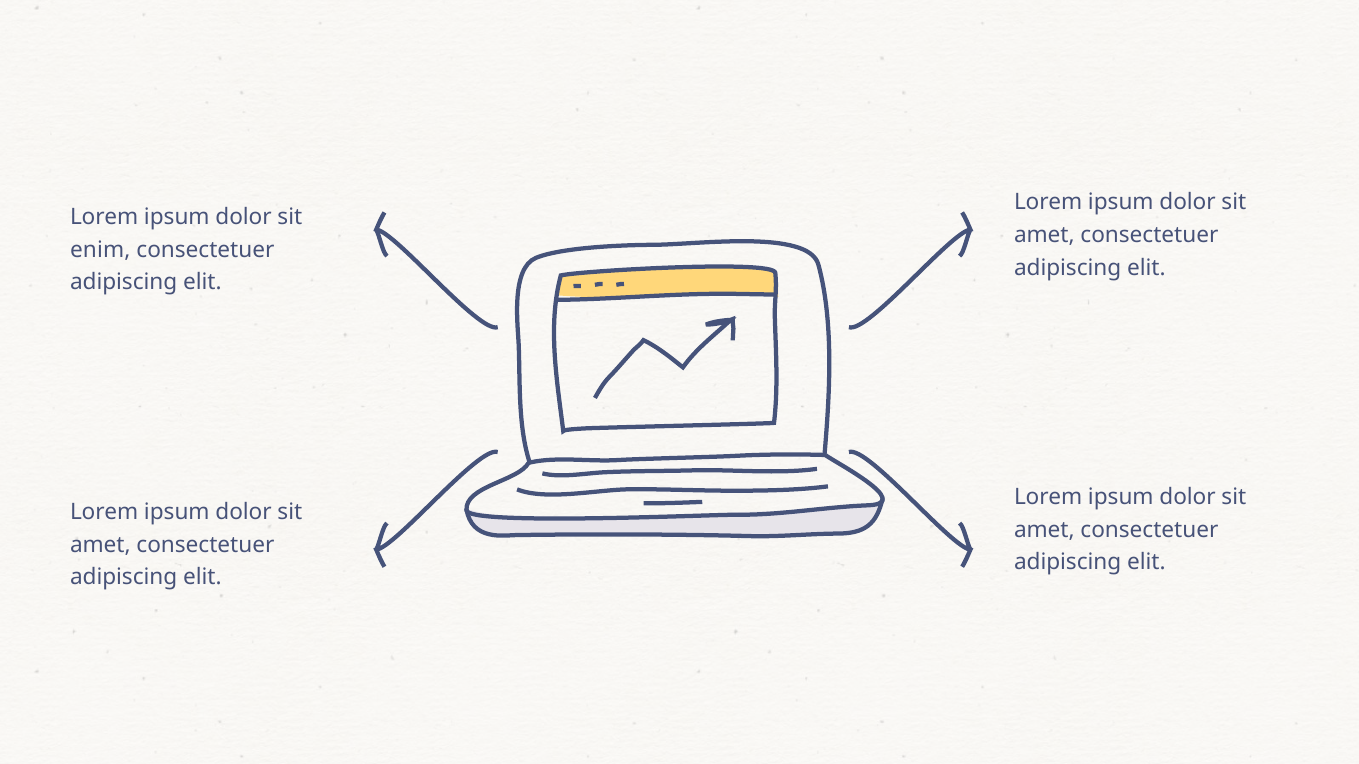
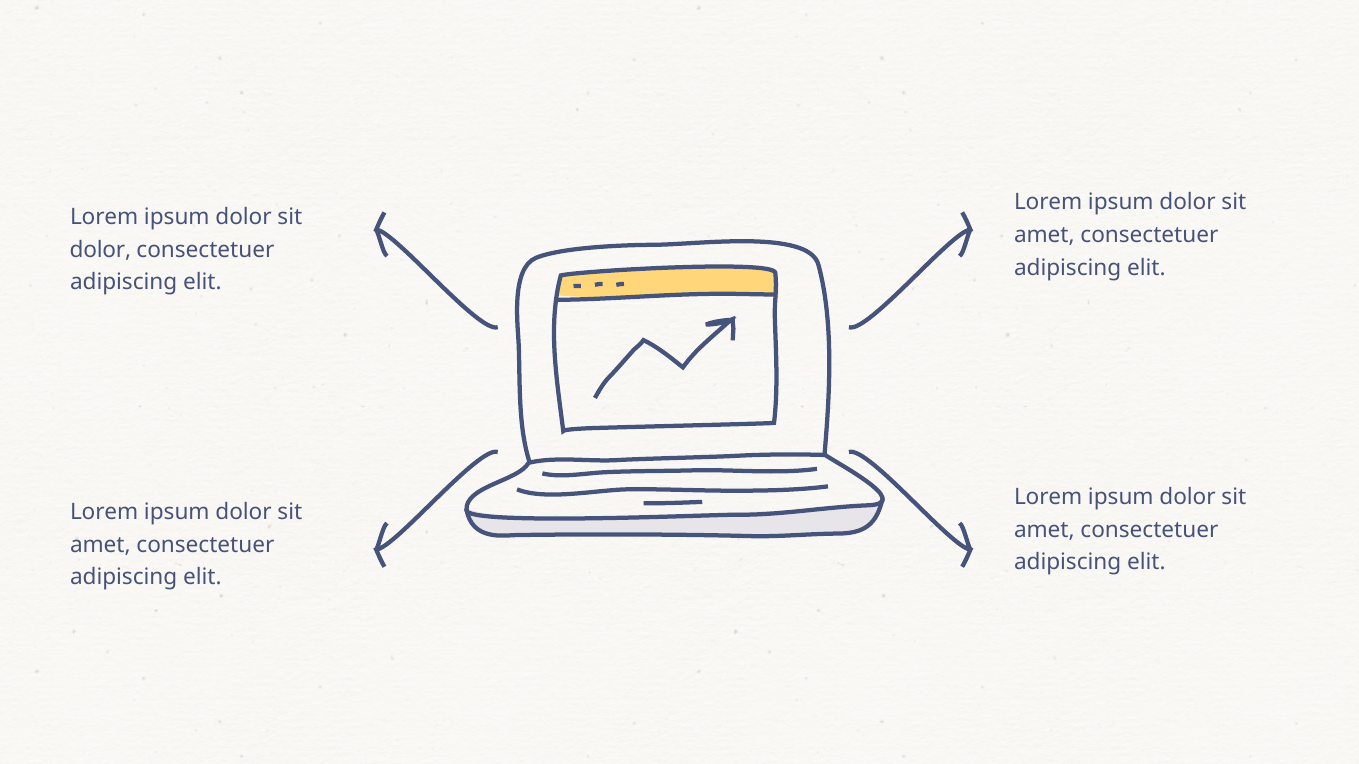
enim: enim -> dolor (100, 250)
